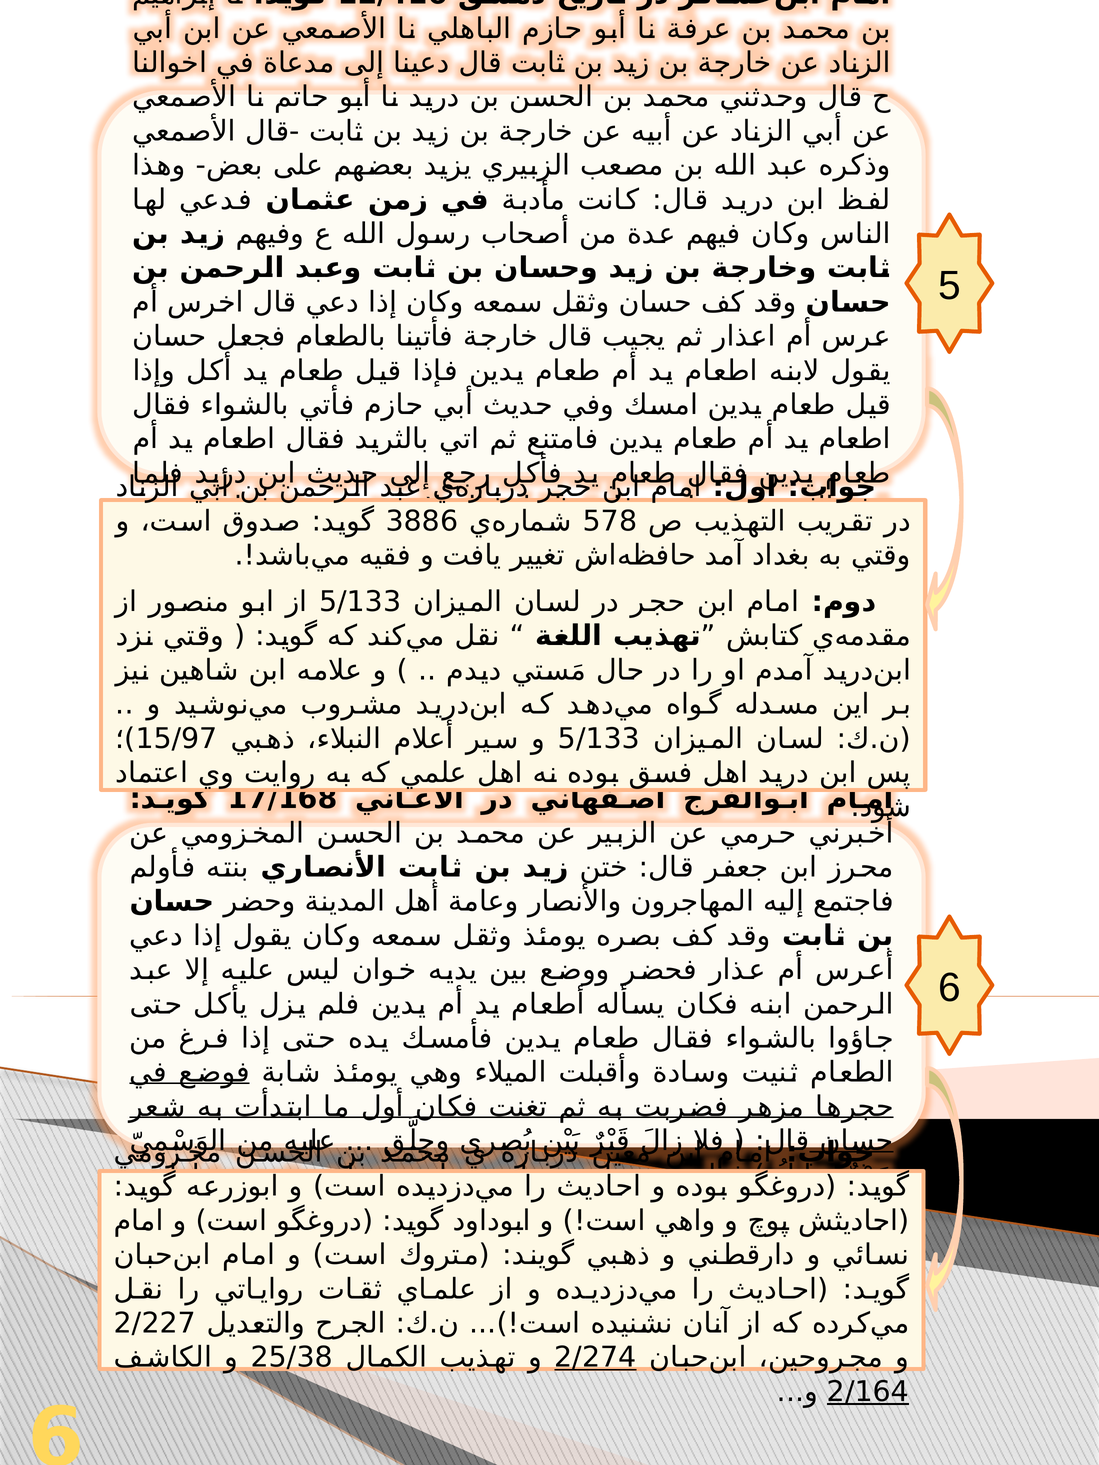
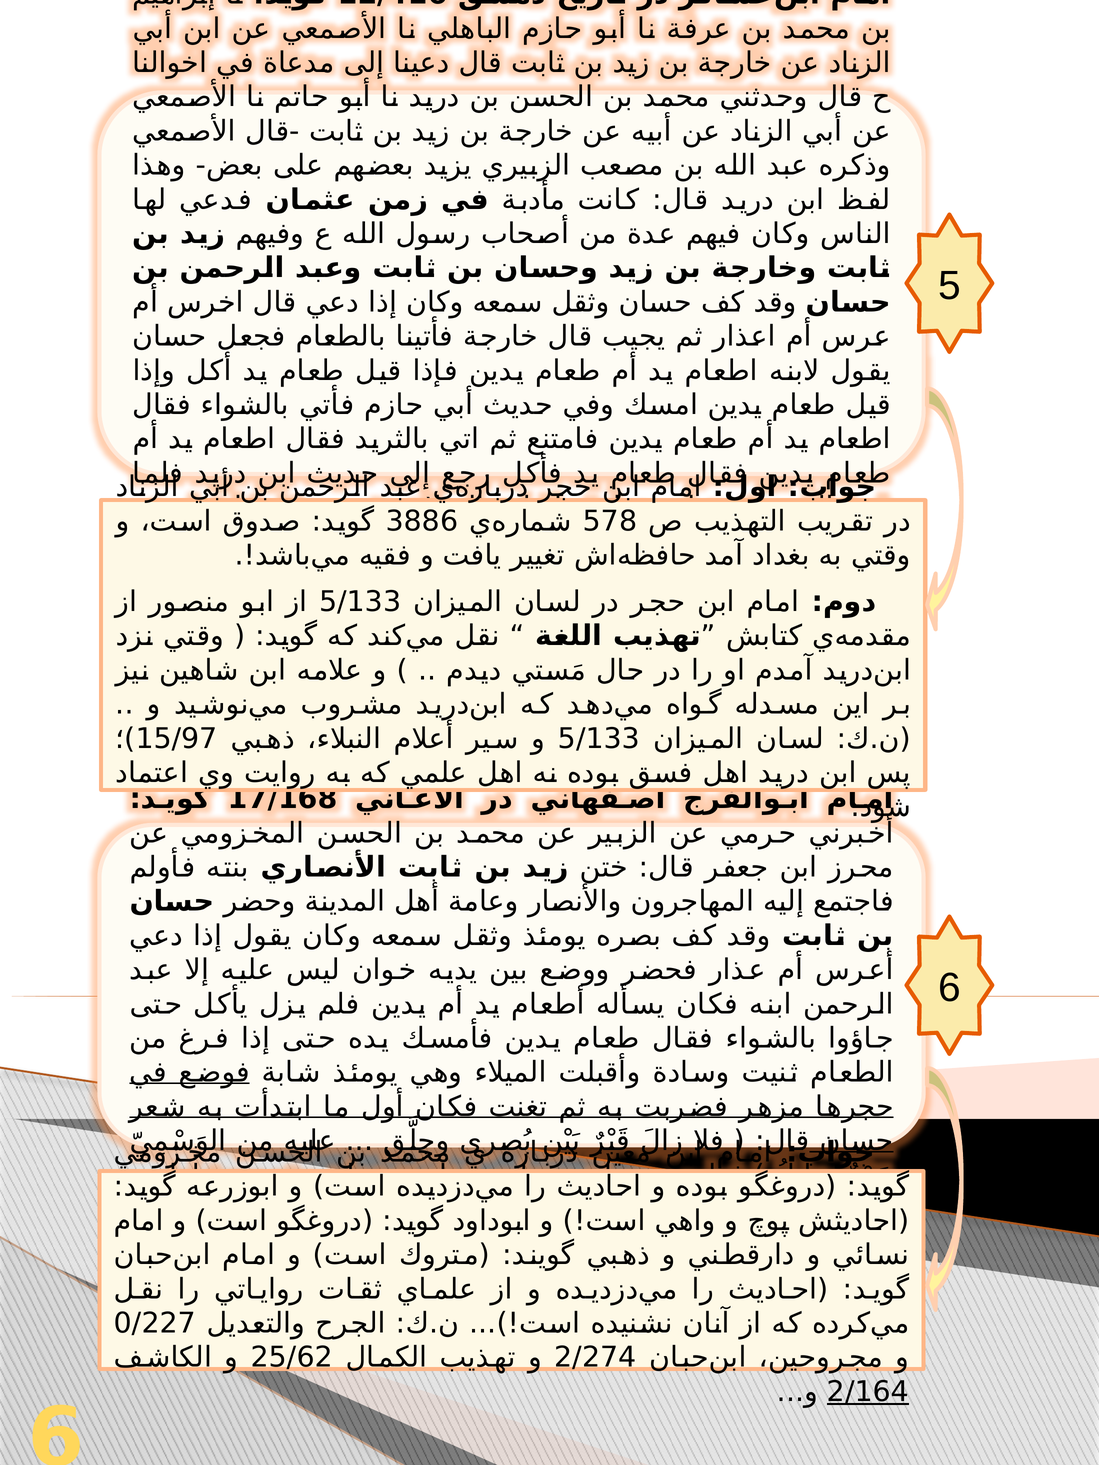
2/227: 2/227 -> 0/227 (155, 1324)
25/38: 25/38 -> 25/62 (292, 1358)
2/274 underline: present -> none (595, 1358)
